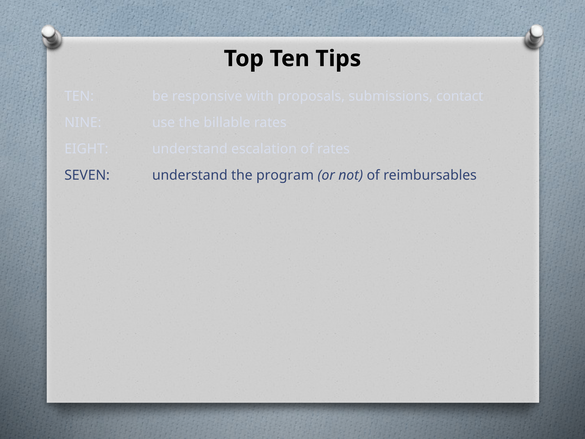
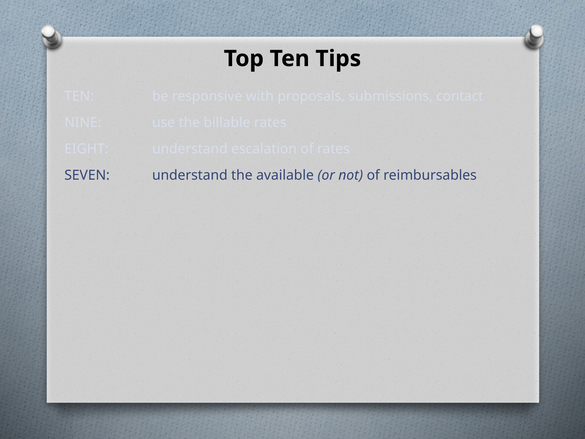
program: program -> available (285, 175)
